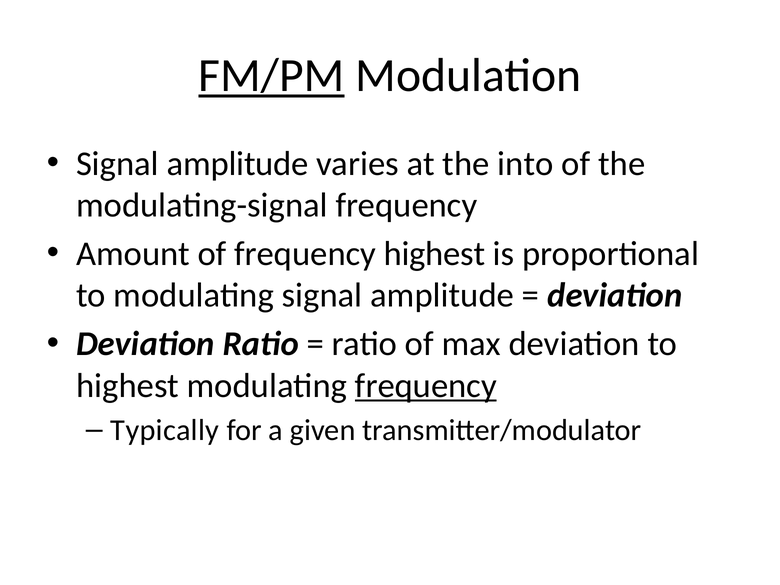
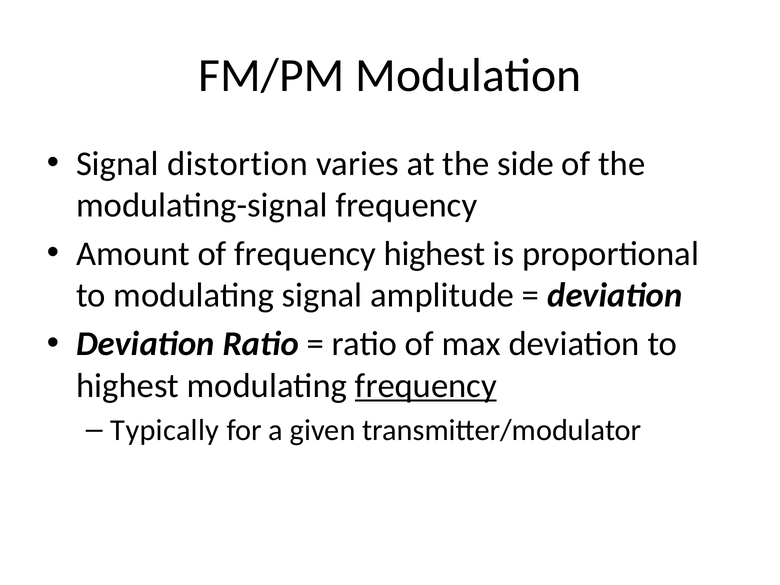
FM/PM underline: present -> none (271, 76)
amplitude: amplitude -> distortion (237, 164)
into: into -> side (526, 164)
